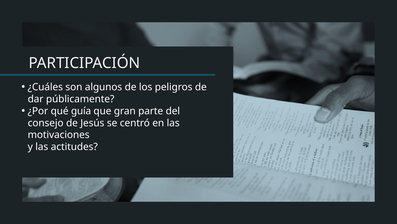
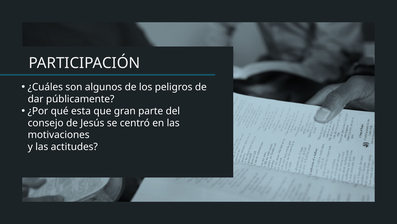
guía: guía -> esta (81, 111)
